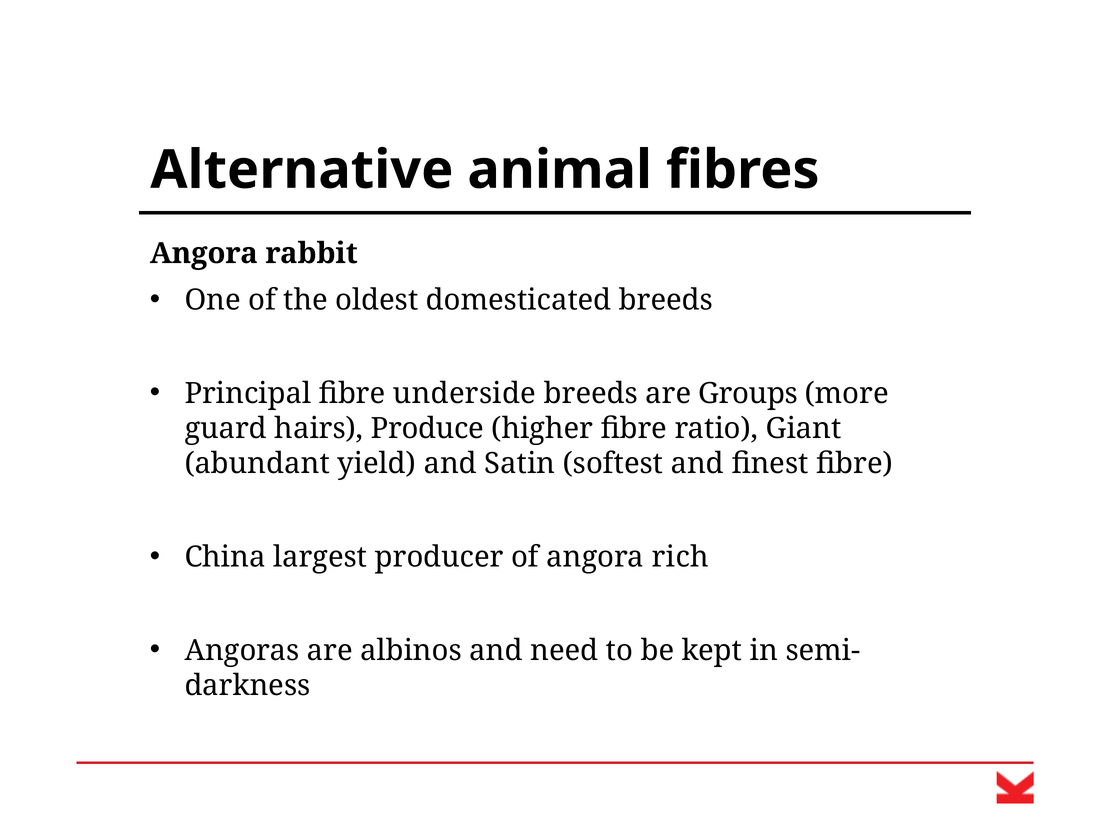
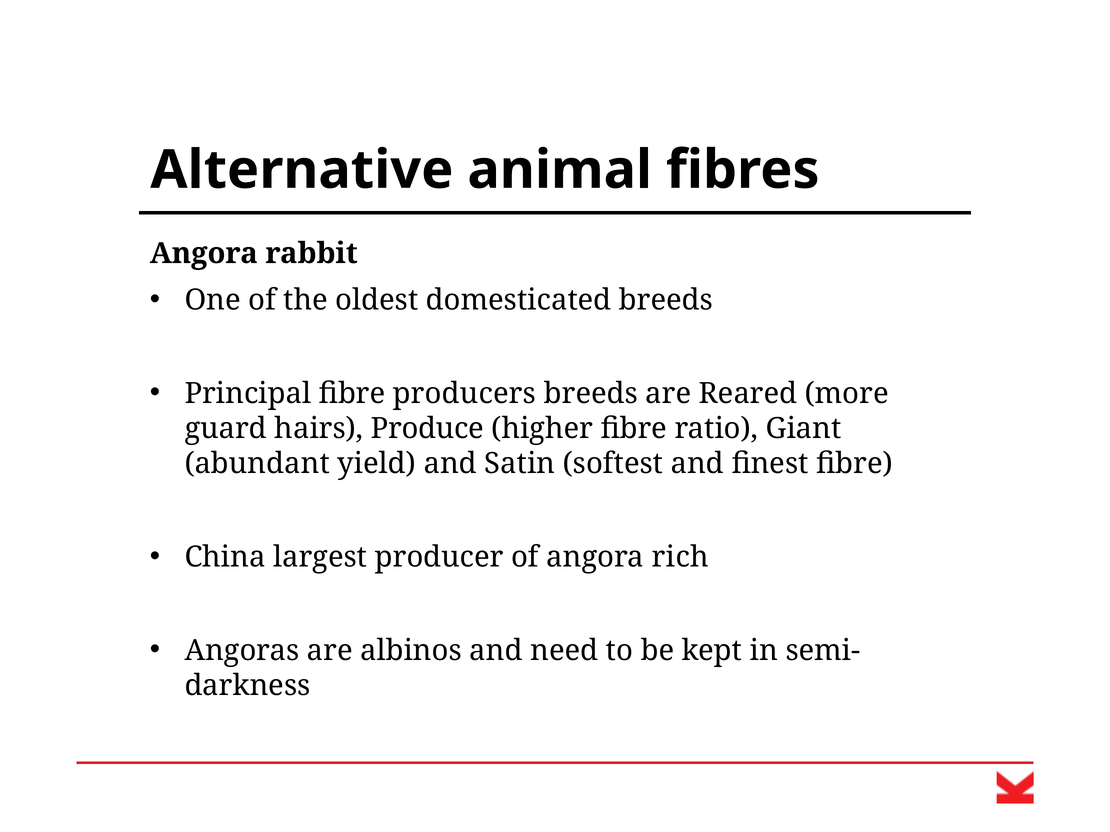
underside: underside -> producers (464, 394)
Groups: Groups -> Reared (748, 394)
